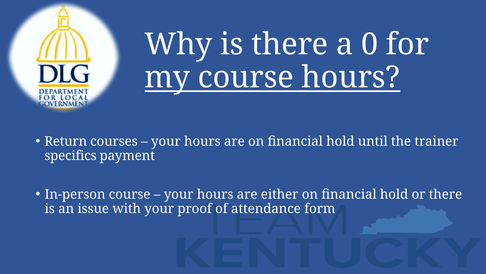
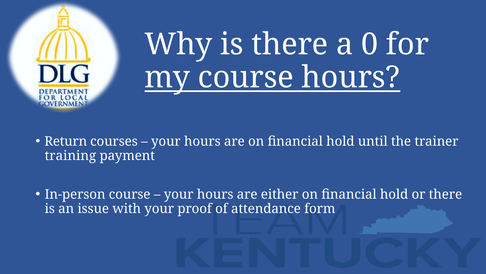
specifics: specifics -> training (70, 155)
